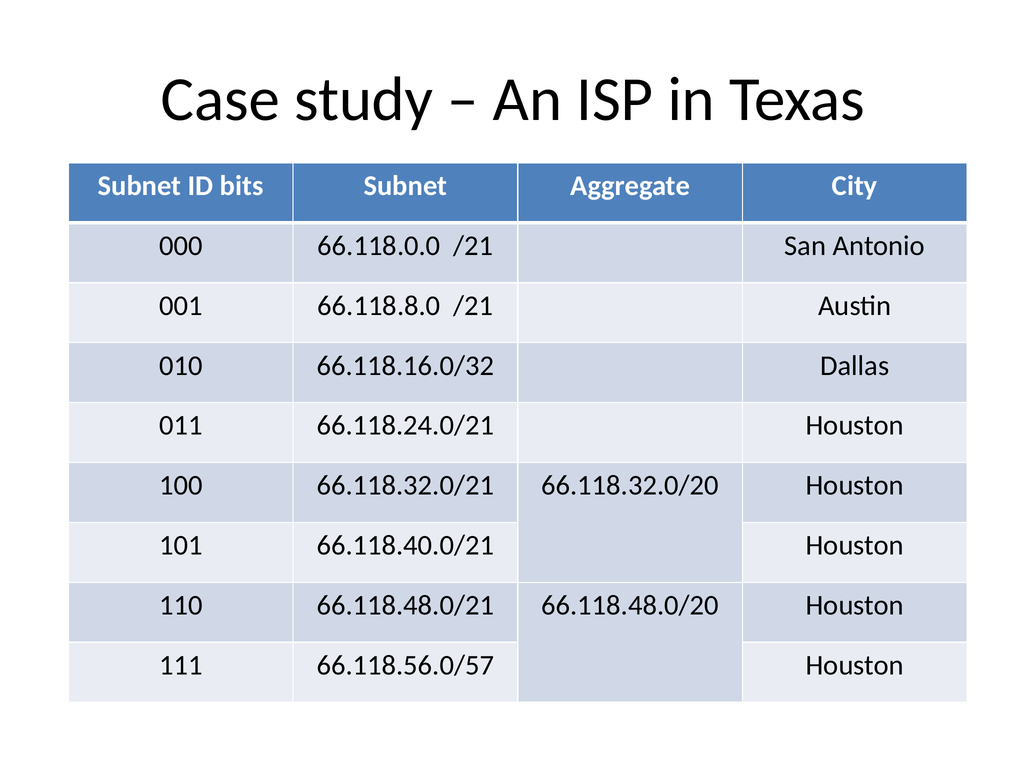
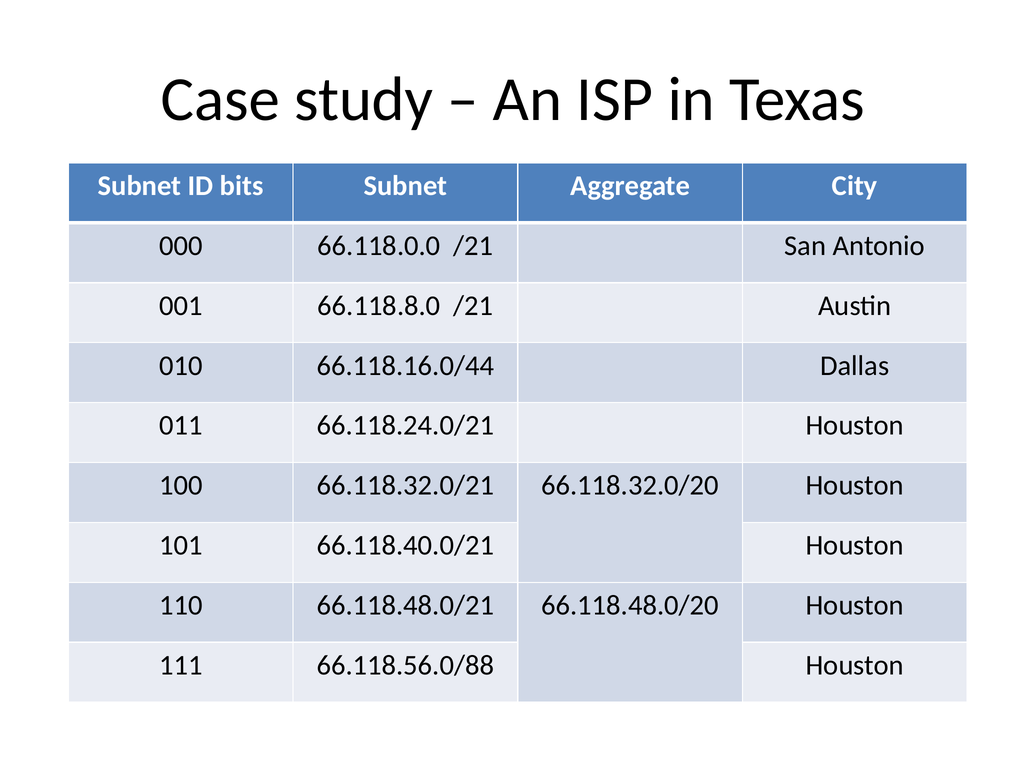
66.118.16.0/32: 66.118.16.0/32 -> 66.118.16.0/44 (405, 365)
66.118.56.0/57: 66.118.56.0/57 -> 66.118.56.0/88 (405, 665)
